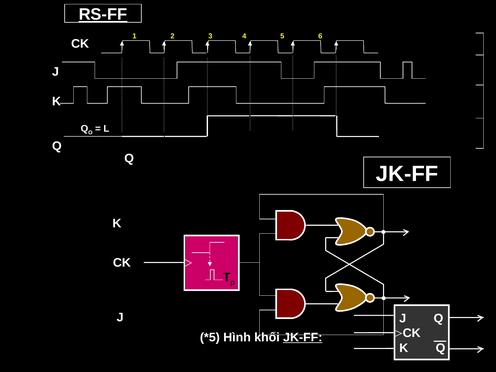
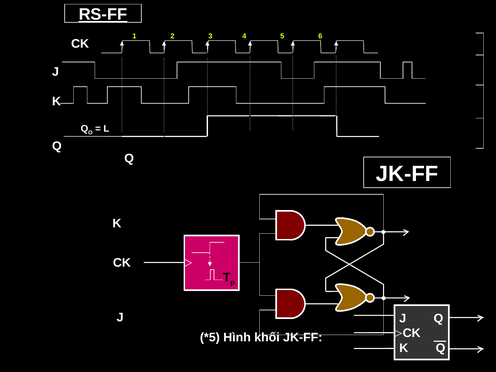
JK-FF underline: present -> none (303, 337)
